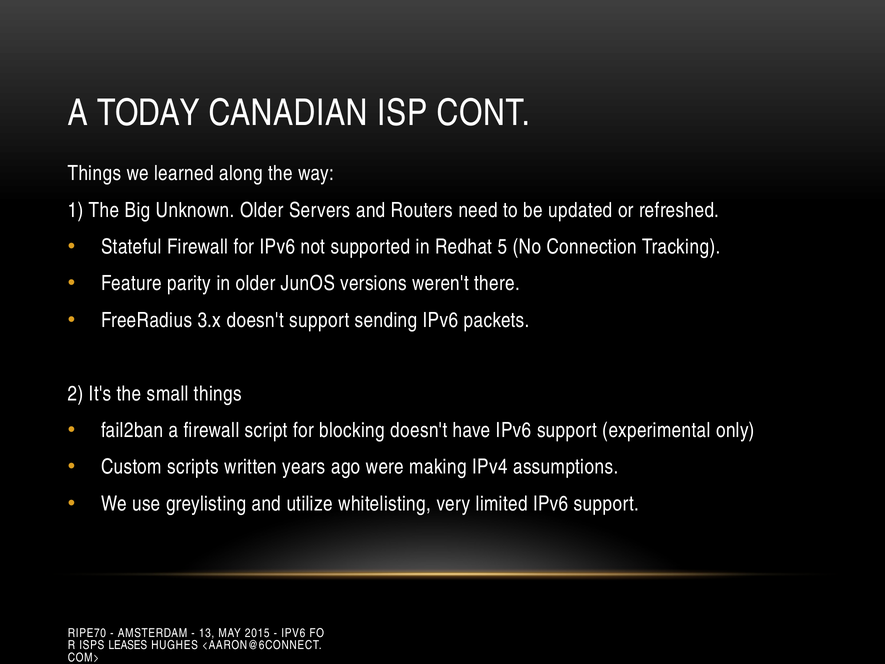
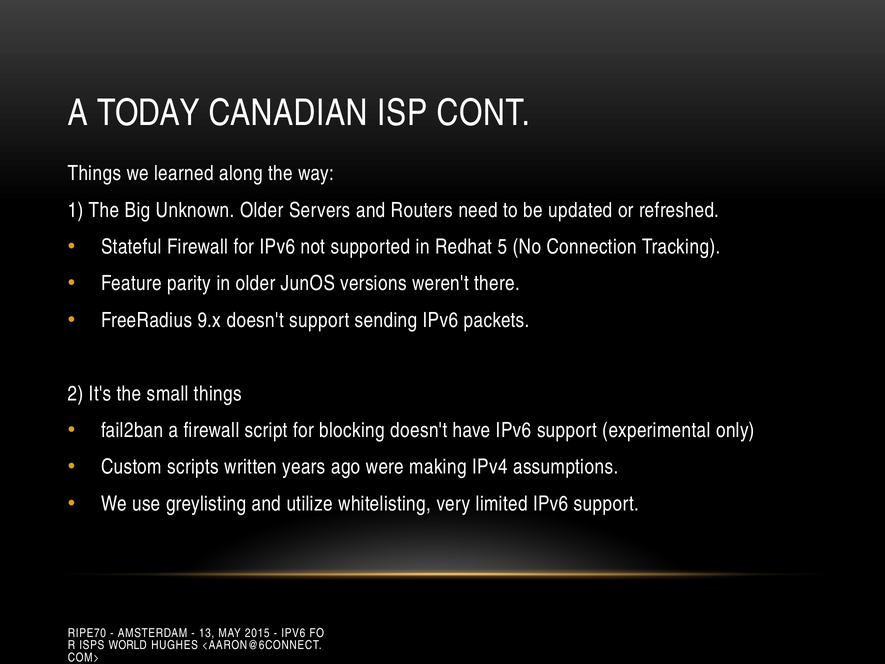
3.x: 3.x -> 9.x (209, 320)
LEASES: LEASES -> WORLD (128, 645)
